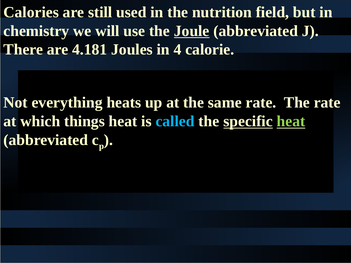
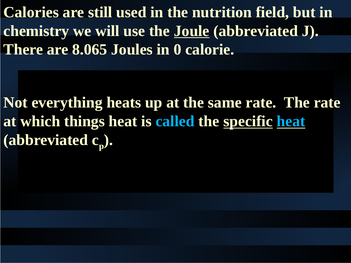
4.181: 4.181 -> 8.065 (90, 50)
4: 4 -> 0 (177, 50)
heat colour: light green -> light blue (291, 121)
